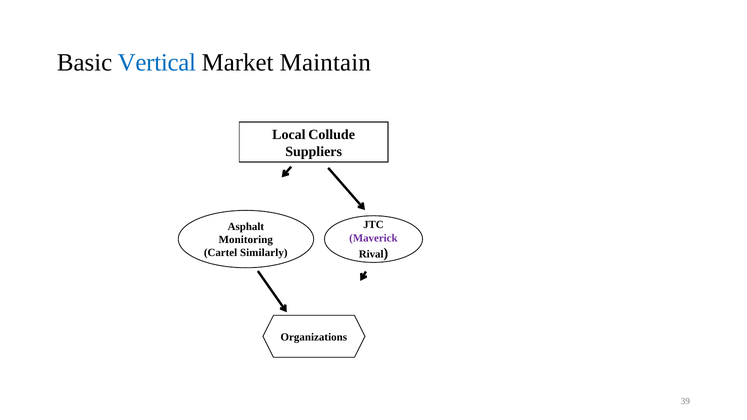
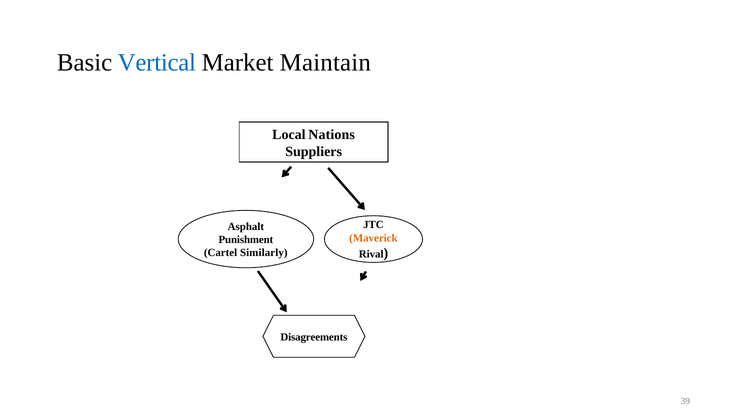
Collude: Collude -> Nations (332, 135)
Maverick colour: purple -> orange (373, 238)
Monitoring: Monitoring -> Punishment (246, 240)
Organizations: Organizations -> Disagreements (314, 337)
